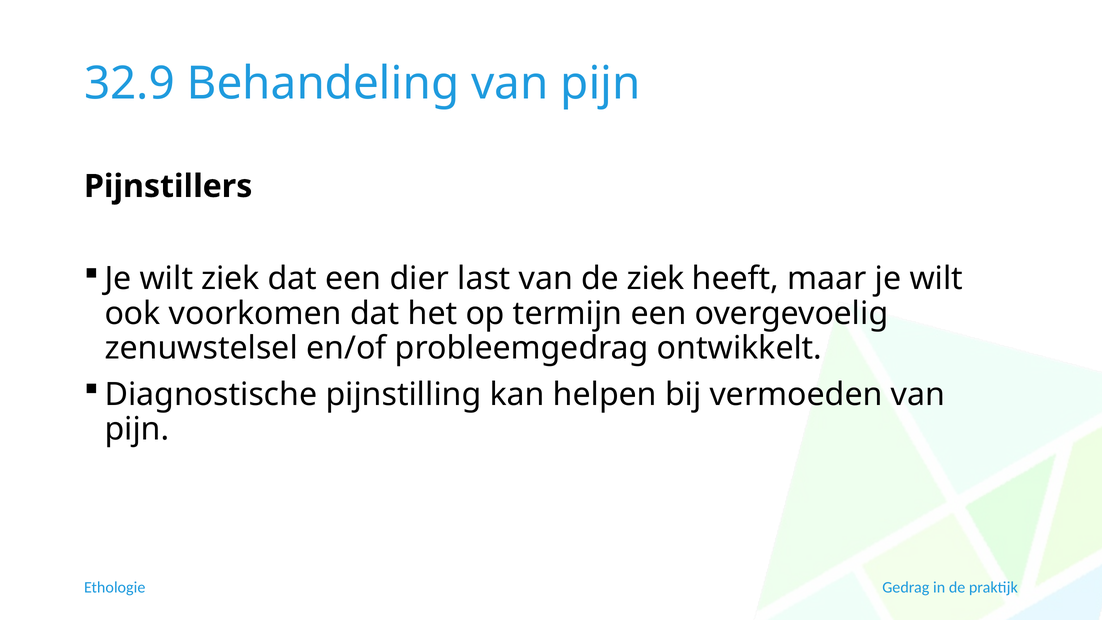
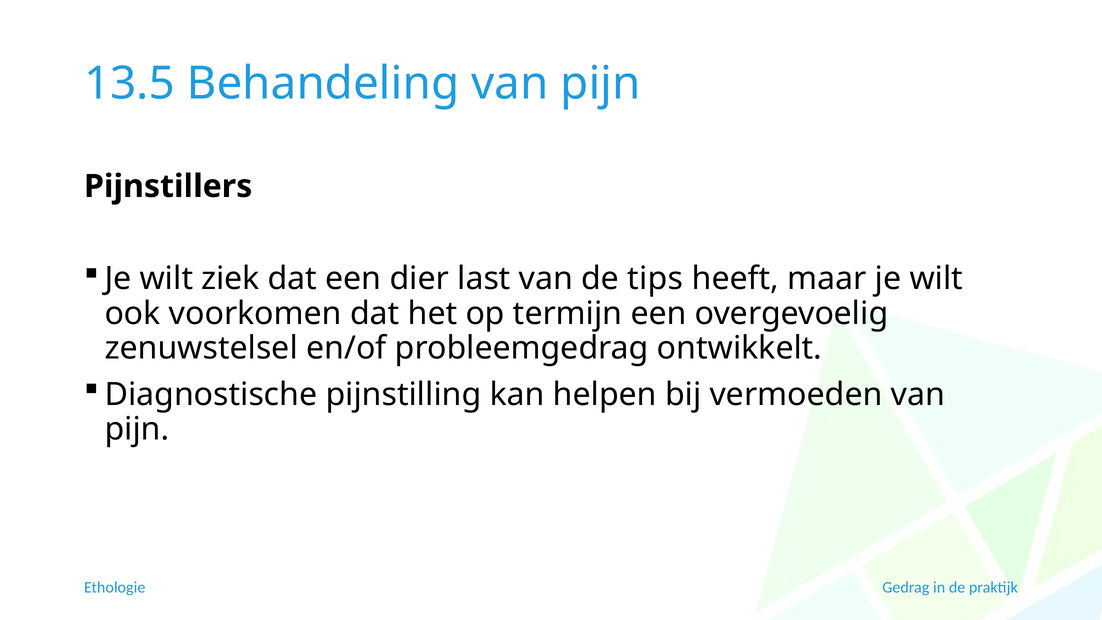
32.9: 32.9 -> 13.5 (130, 84)
de ziek: ziek -> tips (655, 279)
